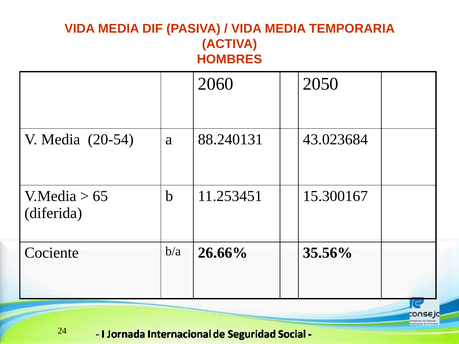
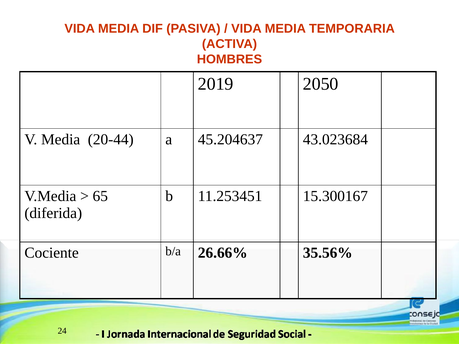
2060: 2060 -> 2019 (216, 84)
20-54: 20-54 -> 20-44 (111, 139)
88.240131: 88.240131 -> 45.204637 (230, 139)
